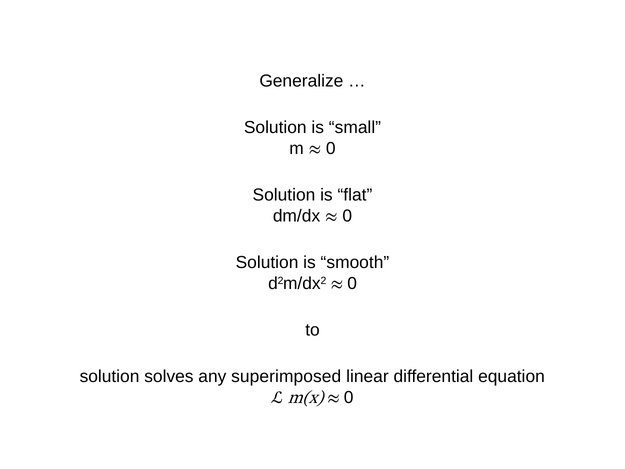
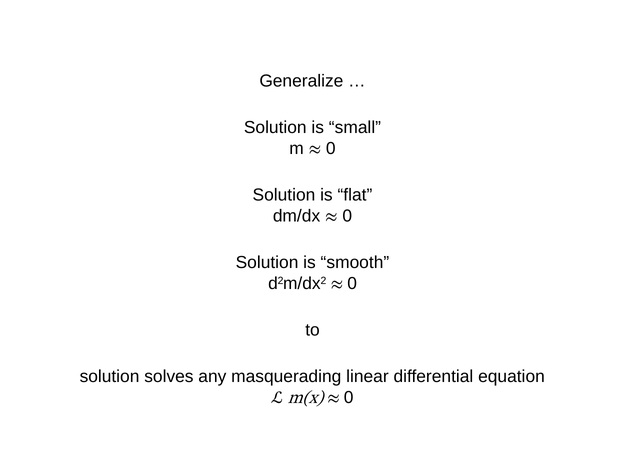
superimposed: superimposed -> masquerading (286, 376)
